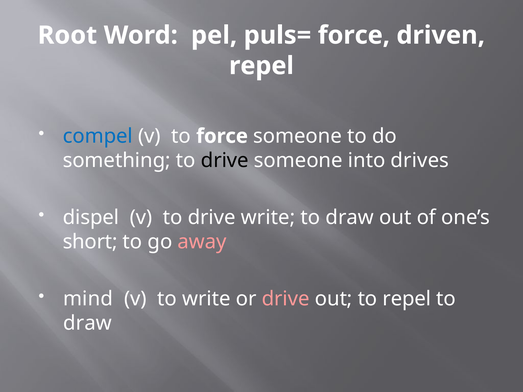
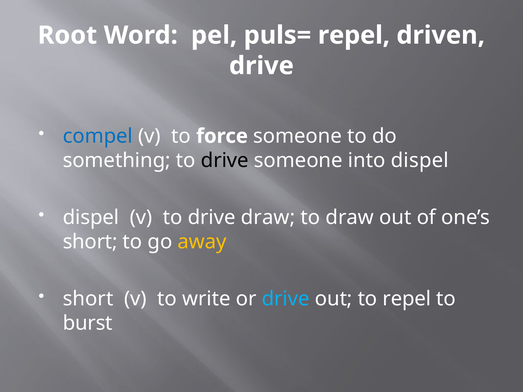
puls= force: force -> repel (354, 35)
repel: repel -> drive (261, 66)
into drives: drives -> dispel (420, 161)
drive write: write -> draw (268, 218)
away colour: pink -> yellow (202, 242)
mind: mind -> short (88, 299)
drive colour: pink -> light blue (286, 299)
draw: draw -> burst (88, 323)
